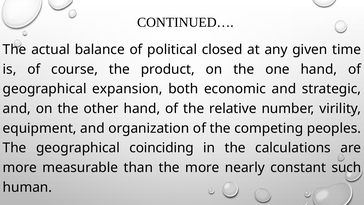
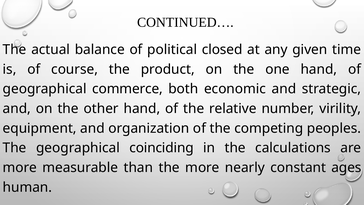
expansion: expansion -> commerce (127, 89)
such: such -> ages (346, 167)
